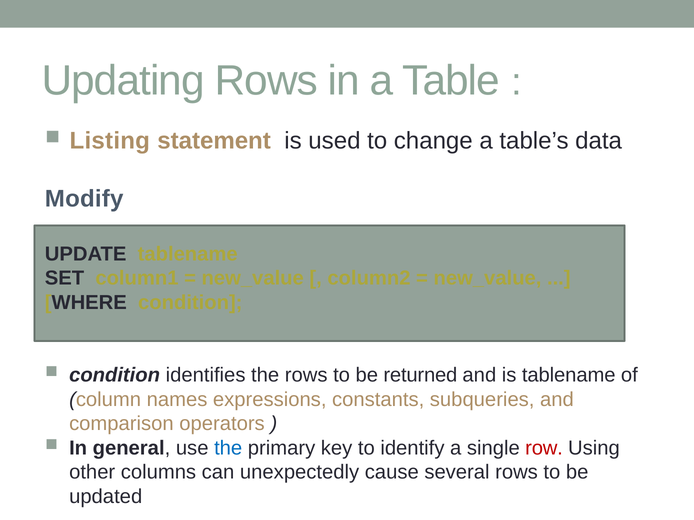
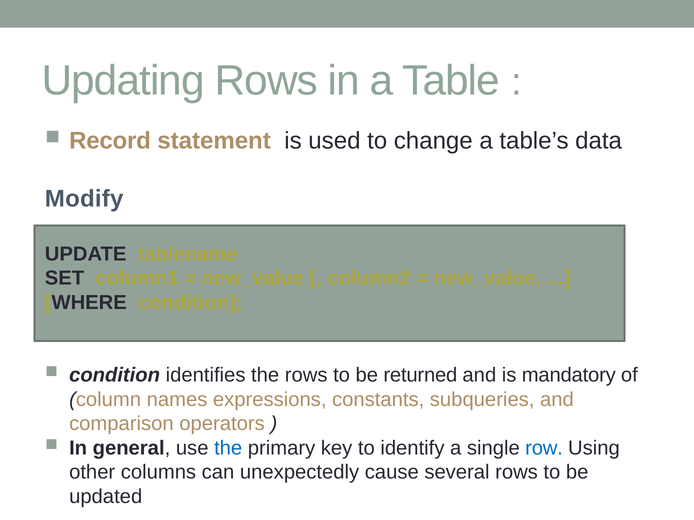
Listing: Listing -> Record (110, 141)
is tablename: tablename -> mandatory (569, 376)
row colour: red -> blue (544, 448)
